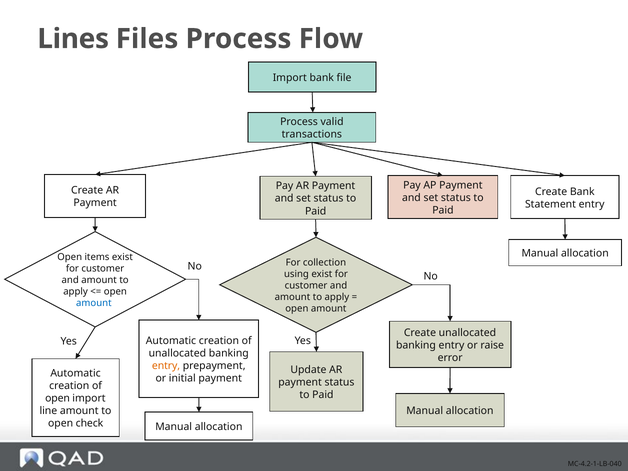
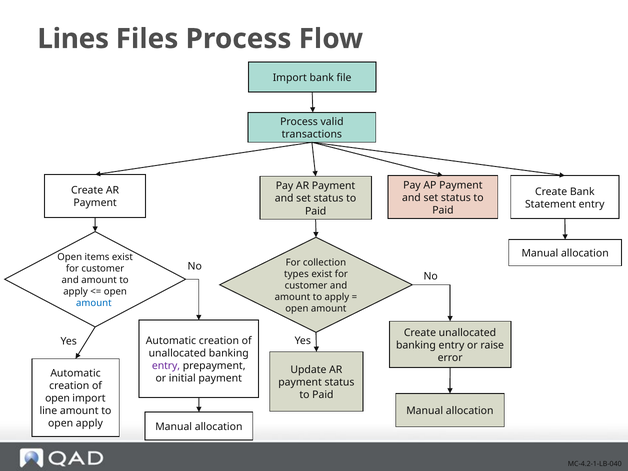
using: using -> types (296, 274)
entry colour: orange -> purple (166, 366)
open check: check -> apply (89, 424)
